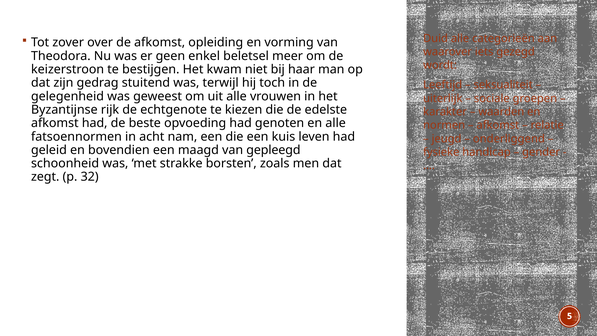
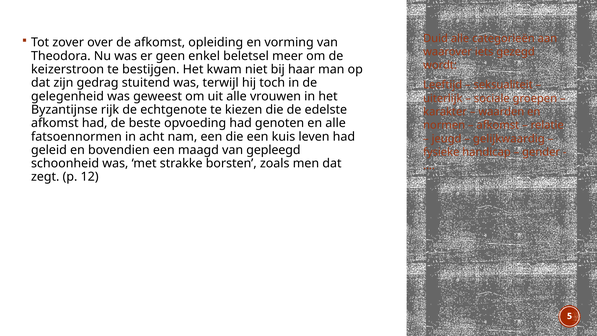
onderliggend: onderliggend -> gelijkwaardig (509, 139)
32: 32 -> 12 (90, 177)
